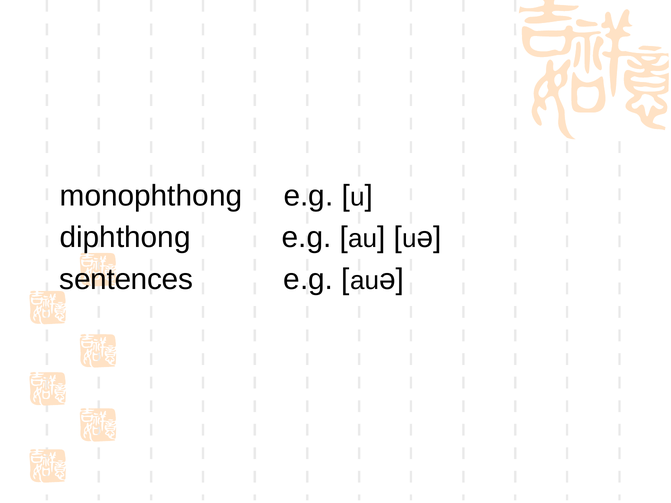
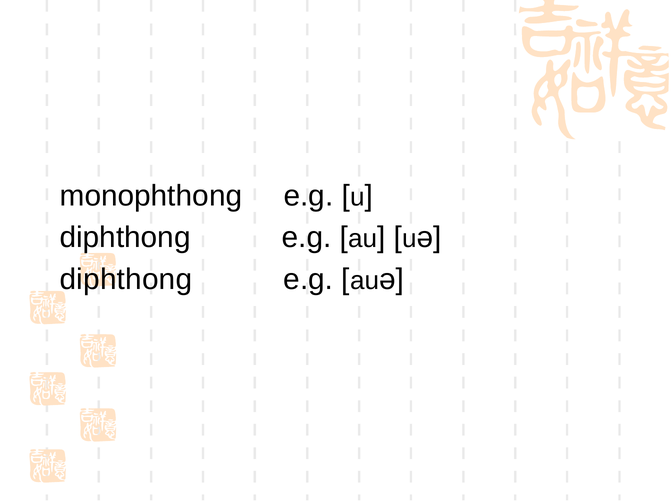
sentences: sentences -> diphthong (126, 279)
